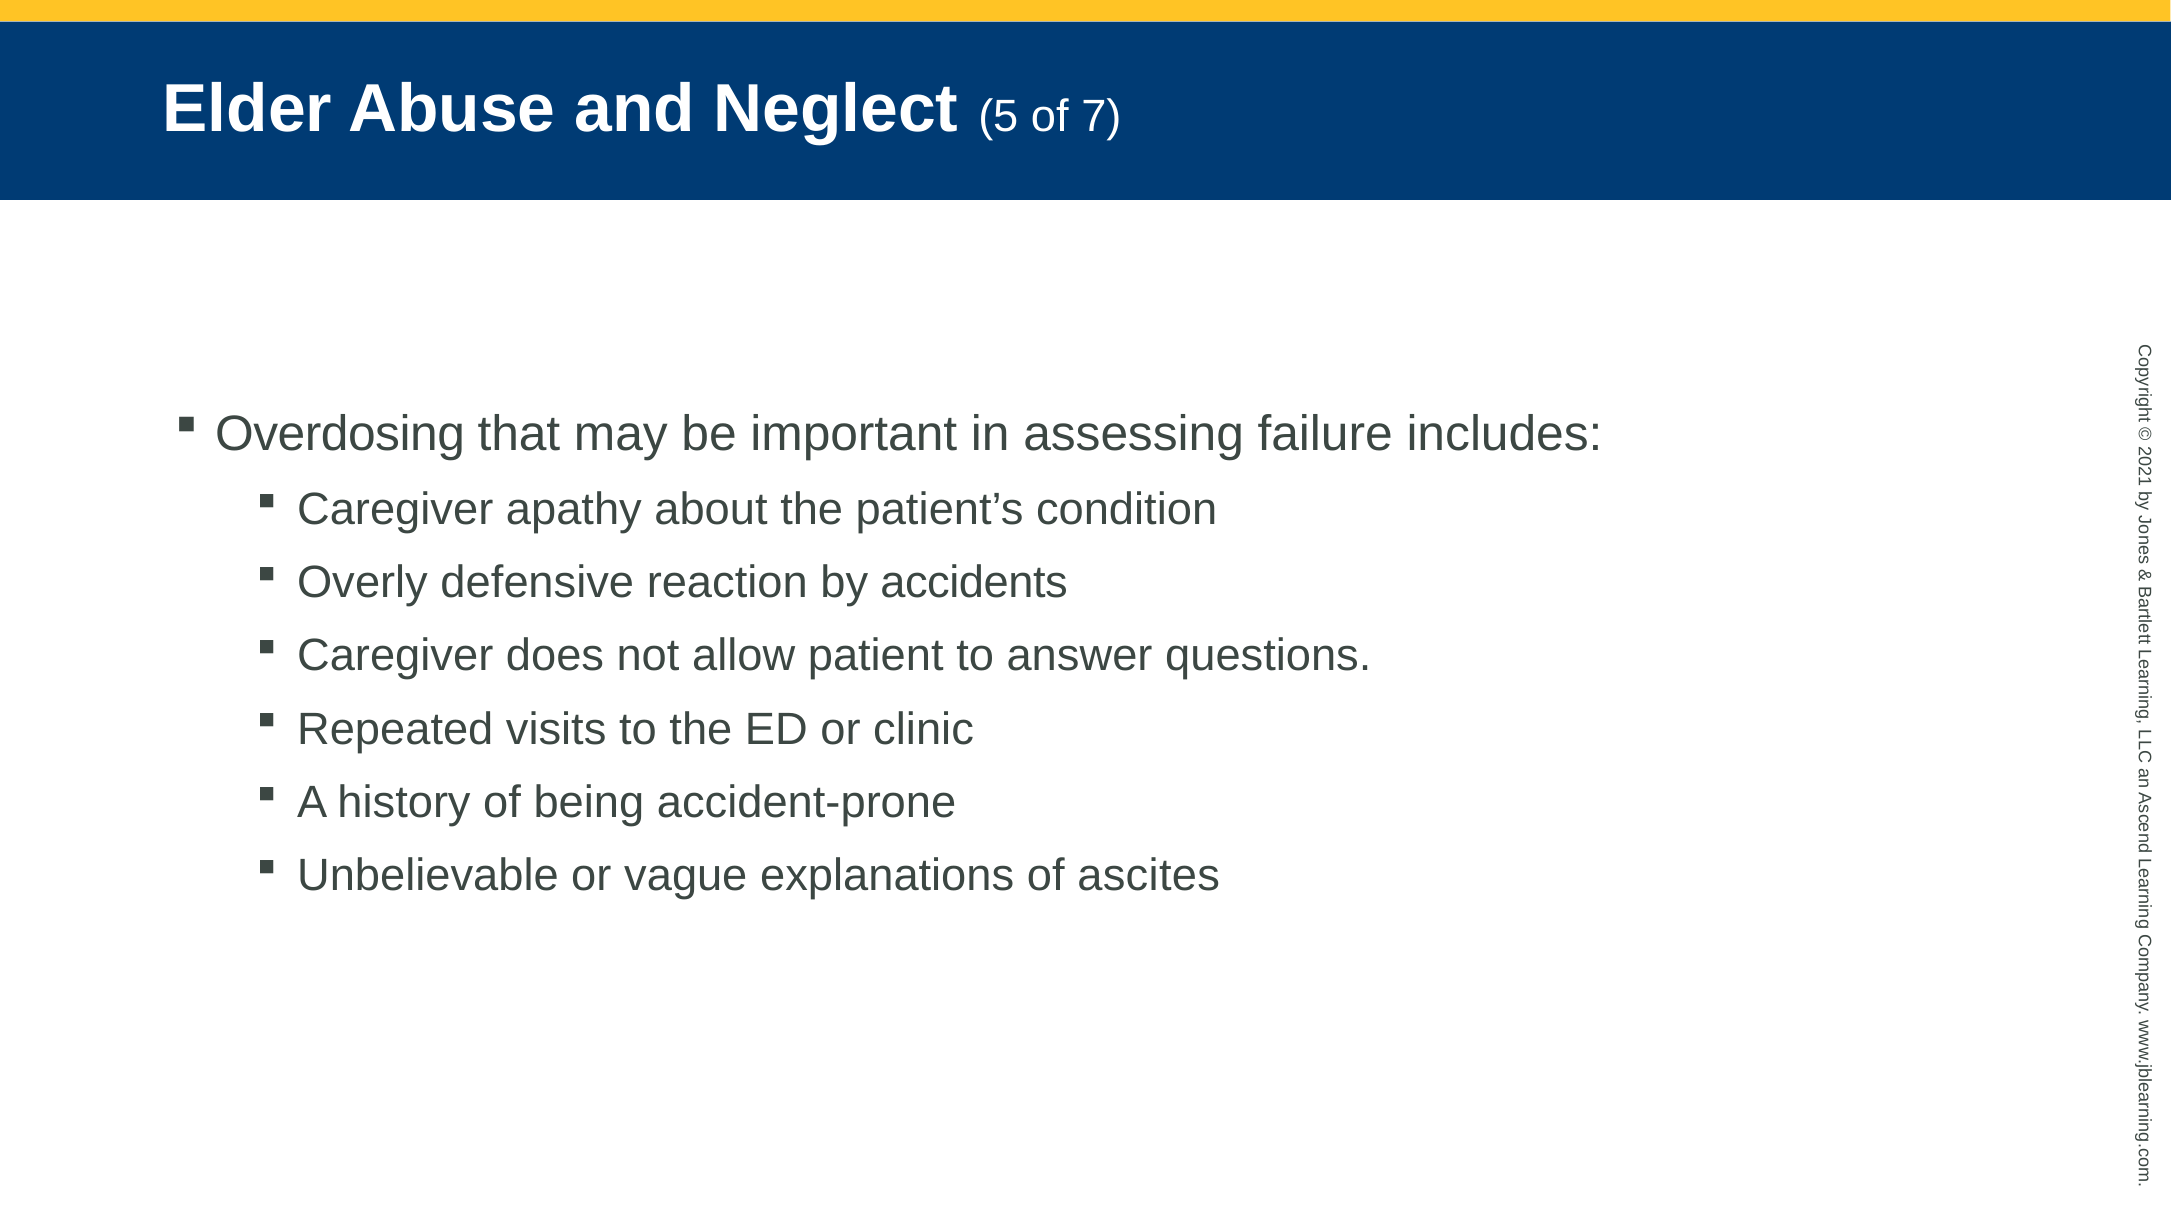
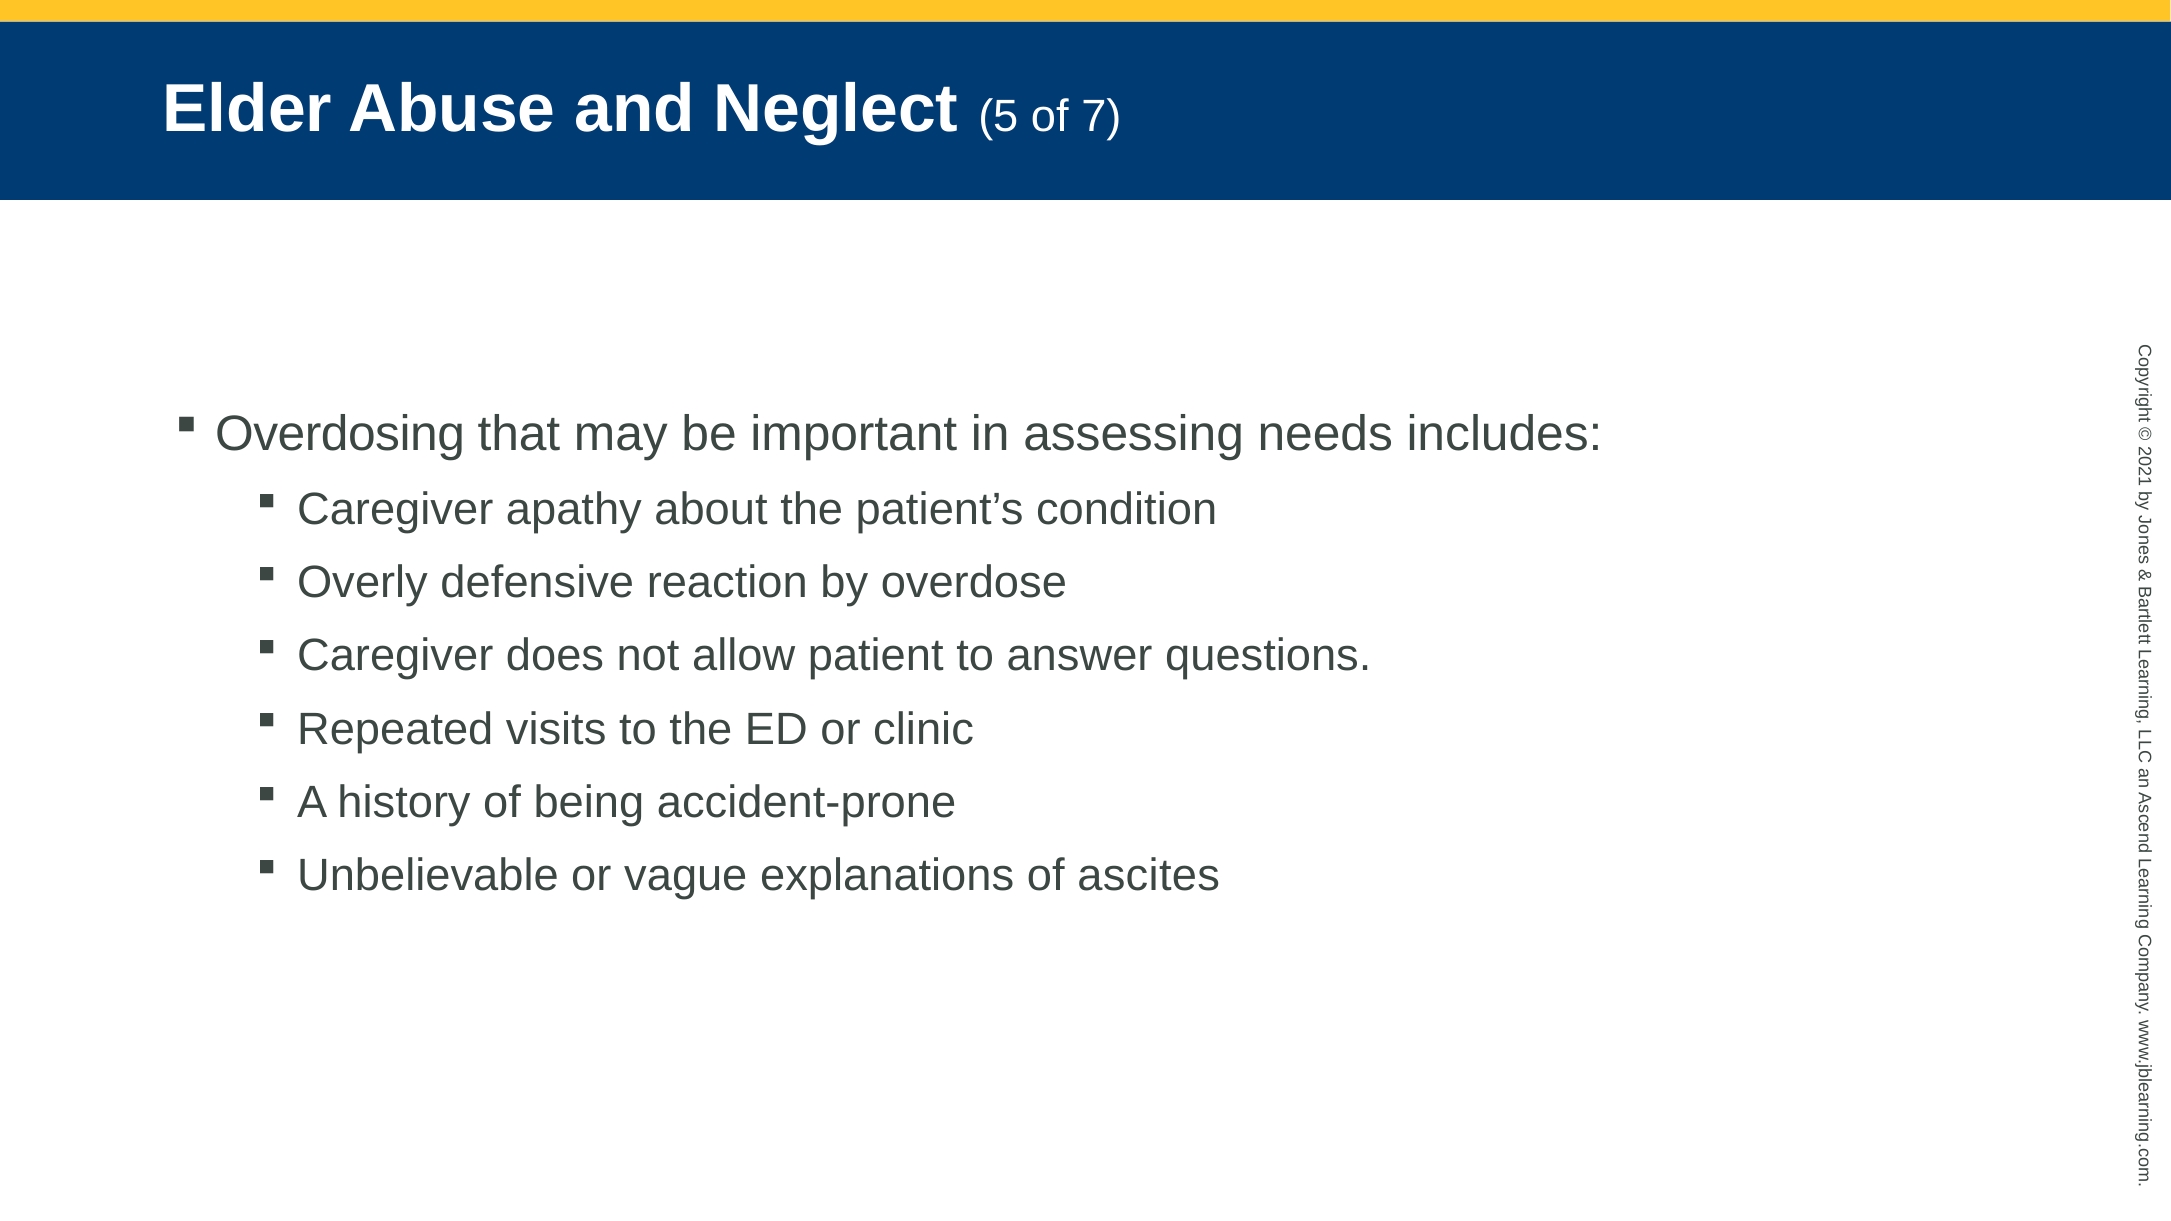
failure: failure -> needs (1325, 434)
accidents: accidents -> overdose (974, 583)
